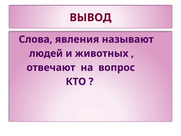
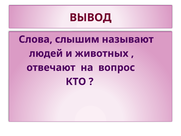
явления: явления -> слышим (77, 39)
